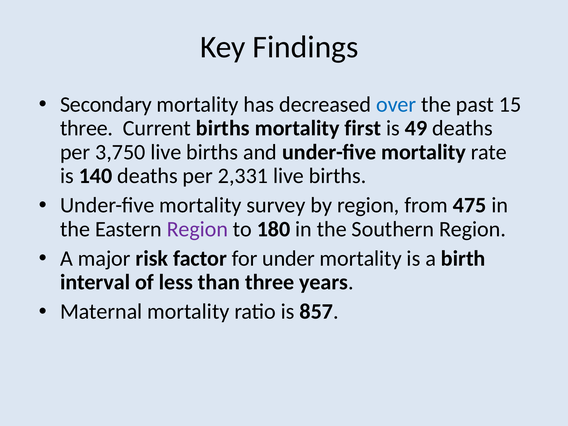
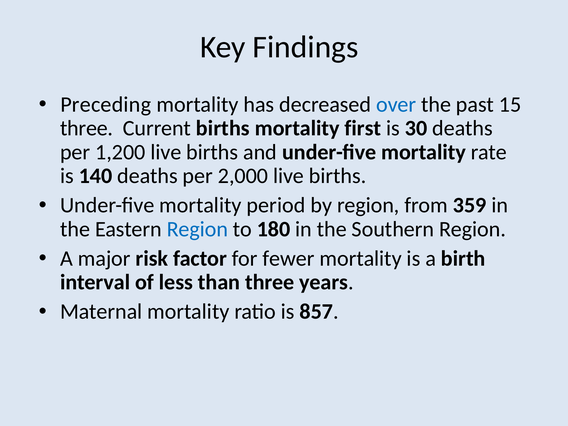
Secondary: Secondary -> Preceding (106, 105)
49: 49 -> 30 (416, 128)
3,750: 3,750 -> 1,200 (120, 152)
2,331: 2,331 -> 2,000 (243, 176)
survey: survey -> period (276, 205)
475: 475 -> 359 (470, 205)
Region colour: purple -> blue (197, 229)
under: under -> fewer (288, 258)
